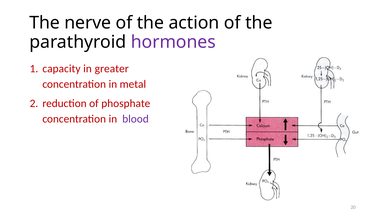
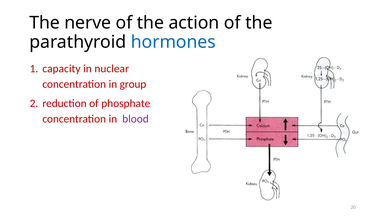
hormones colour: purple -> blue (173, 42)
greater: greater -> nuclear (112, 69)
metal: metal -> group (133, 84)
